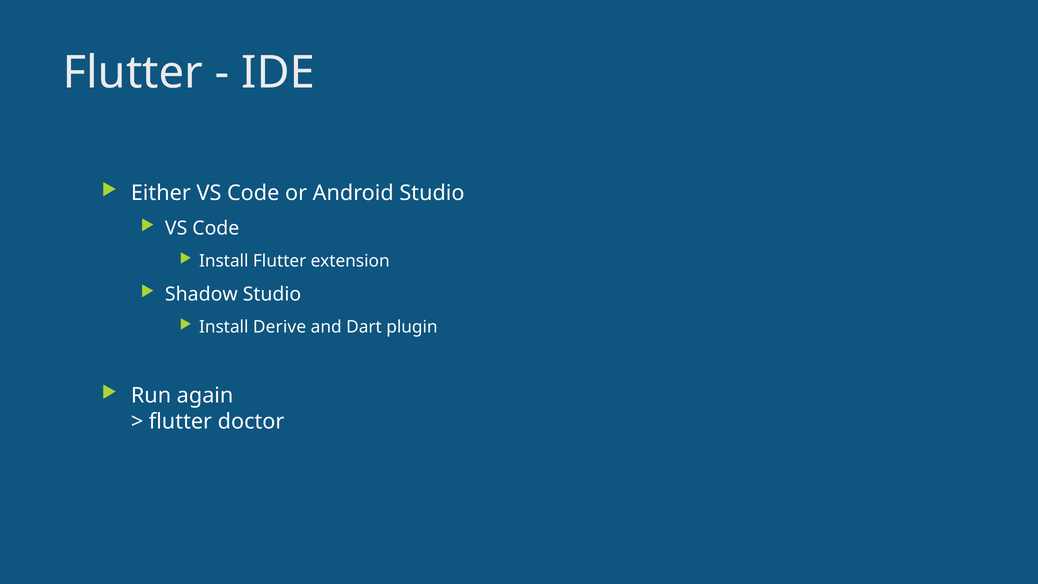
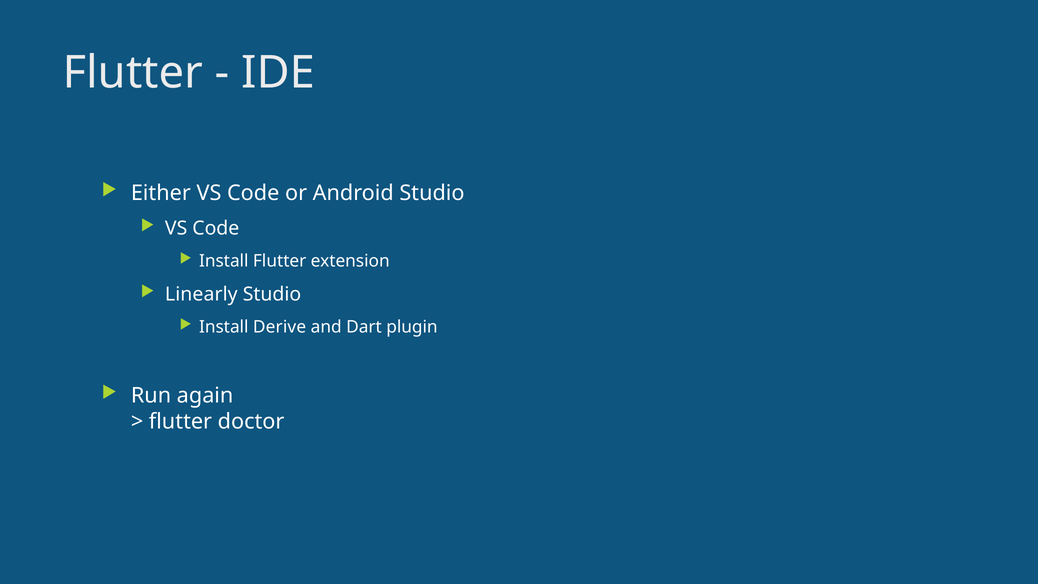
Shadow: Shadow -> Linearly (201, 294)
